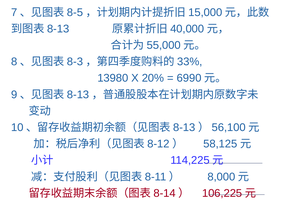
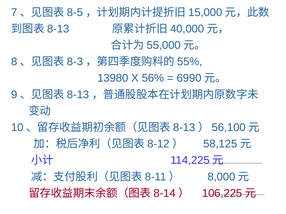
33%: 33% -> 55% (190, 62)
20%: 20% -> 56% (153, 78)
